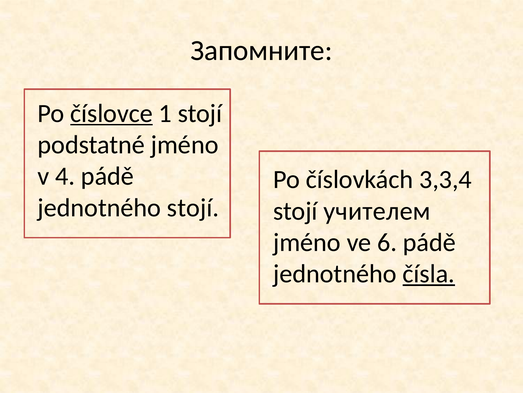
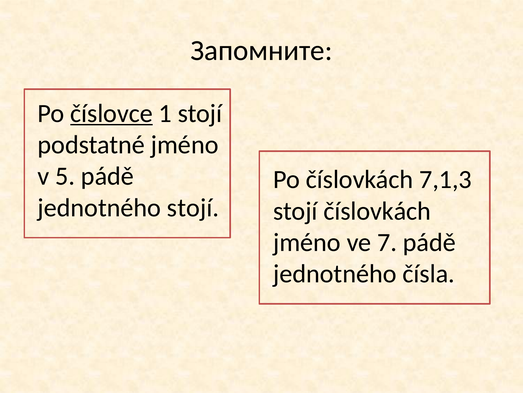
4: 4 -> 5 (65, 176)
3,3,4: 3,3,4 -> 7,1,3 (445, 179)
stojí учителем: учителем -> číslovkách (377, 211)
6: 6 -> 7 (387, 242)
čísla underline: present -> none (429, 273)
